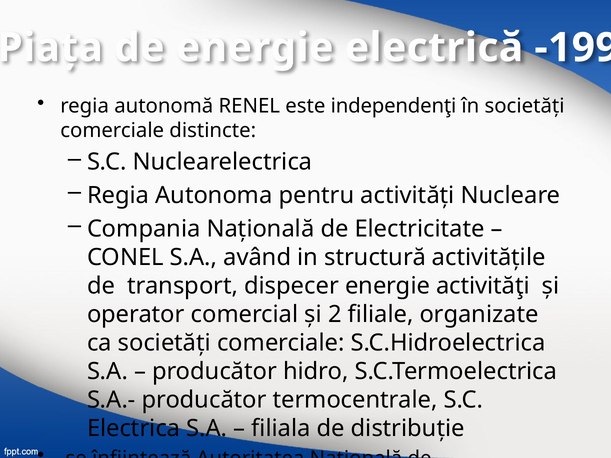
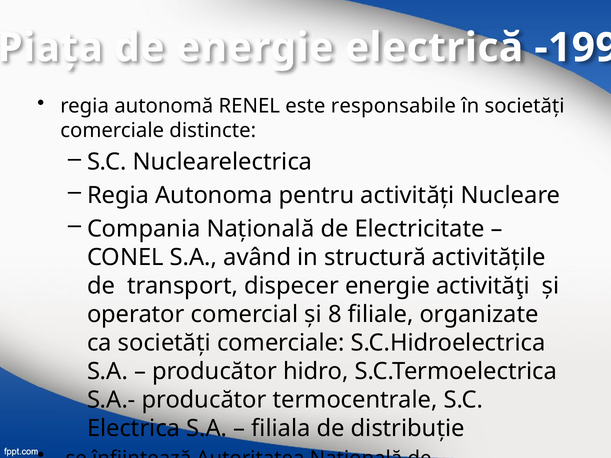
independenţi: independenţi -> responsabile (393, 106)
2: 2 -> 8 (335, 314)
